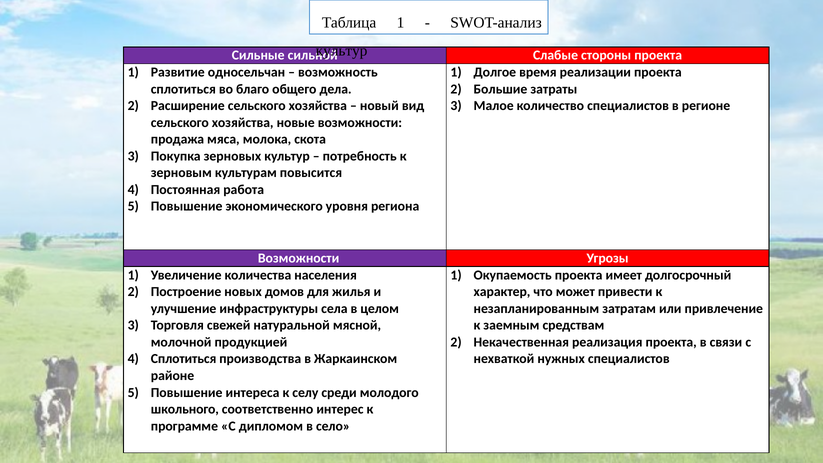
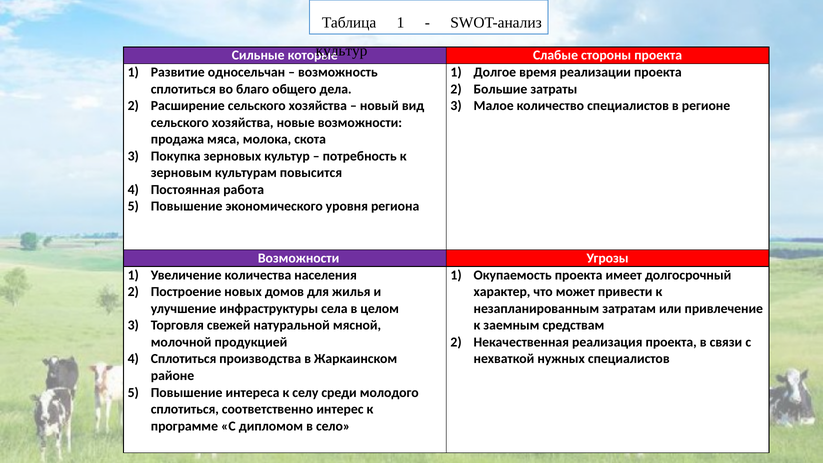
сильной: сильной -> которые (313, 55)
школьного: школьного -> сплотиться (185, 409)
